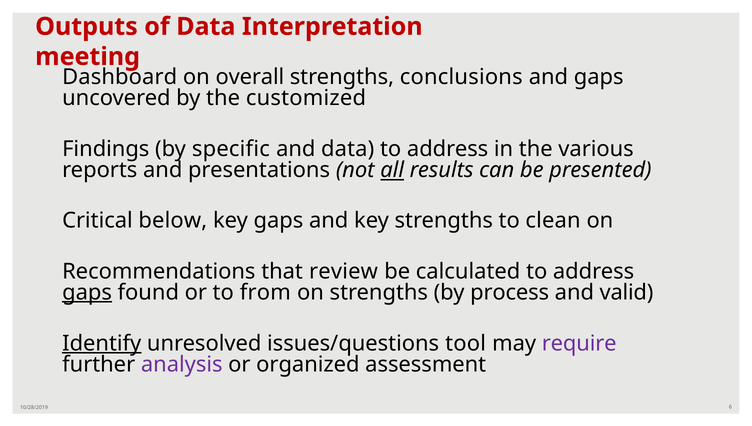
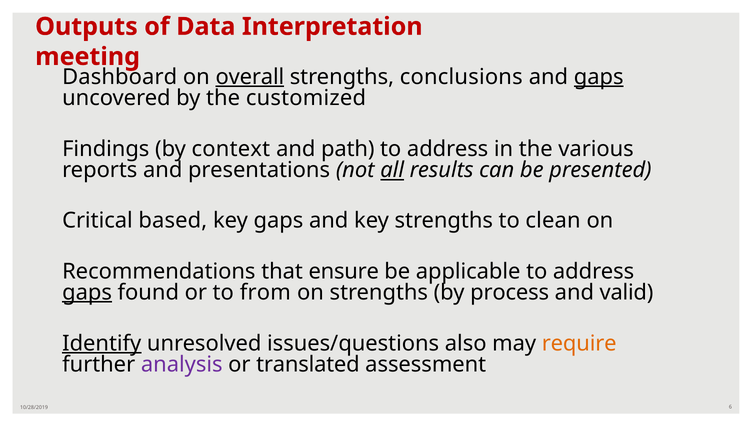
overall underline: none -> present (250, 77)
gaps underline: none -> present (599, 77)
specific: specific -> context (231, 149)
and data: data -> path (348, 149)
below: below -> based (173, 221)
review: review -> ensure (344, 272)
calculated: calculated -> applicable (468, 272)
tool: tool -> also (466, 344)
require colour: purple -> orange (579, 344)
organized: organized -> translated (308, 365)
